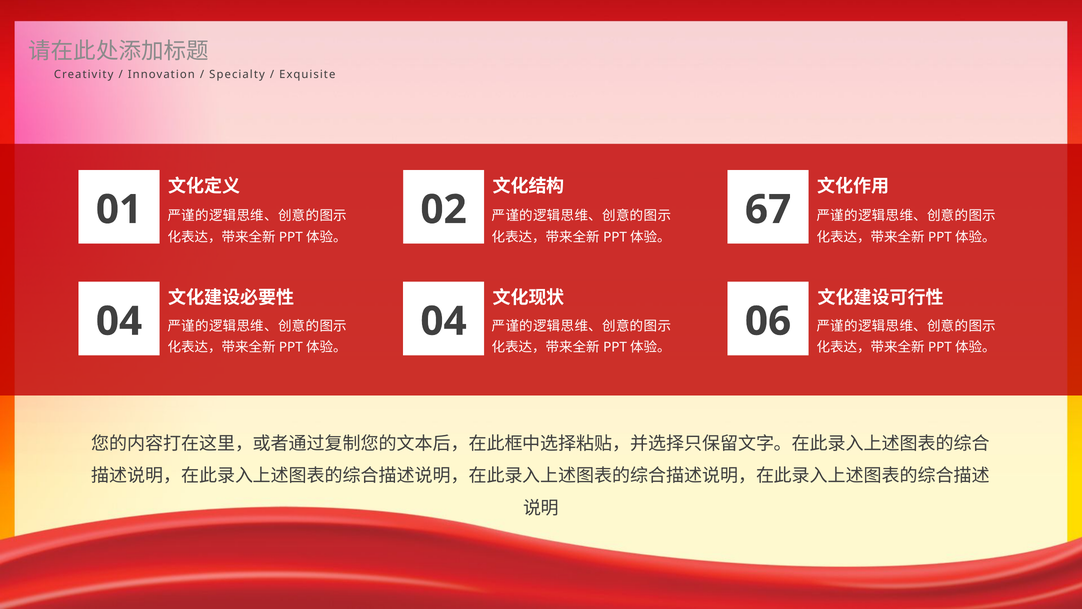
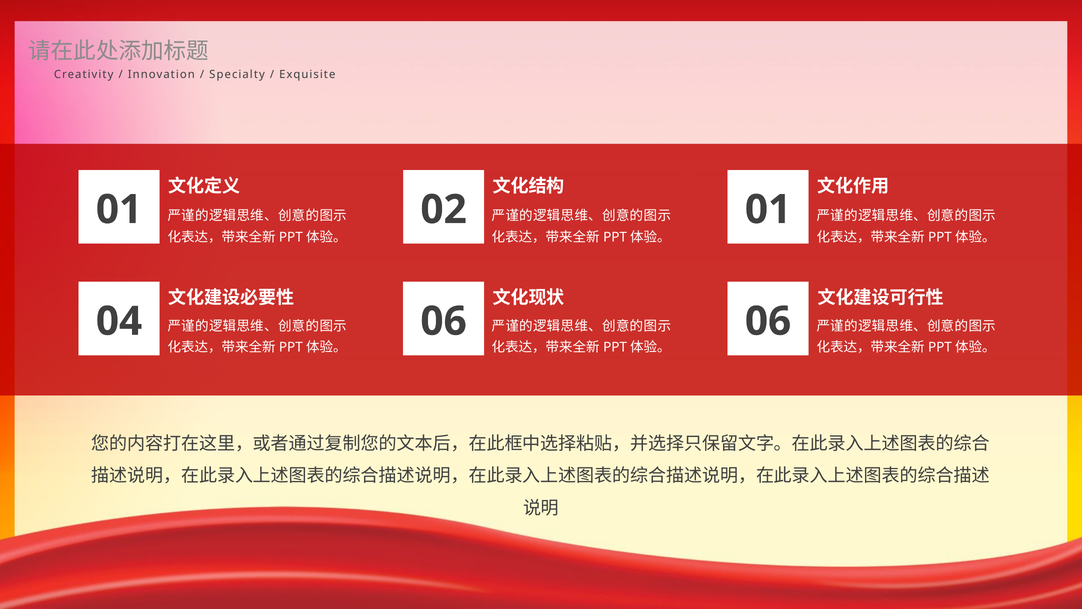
02 67: 67 -> 01 (768, 210)
04 04: 04 -> 06 (444, 321)
